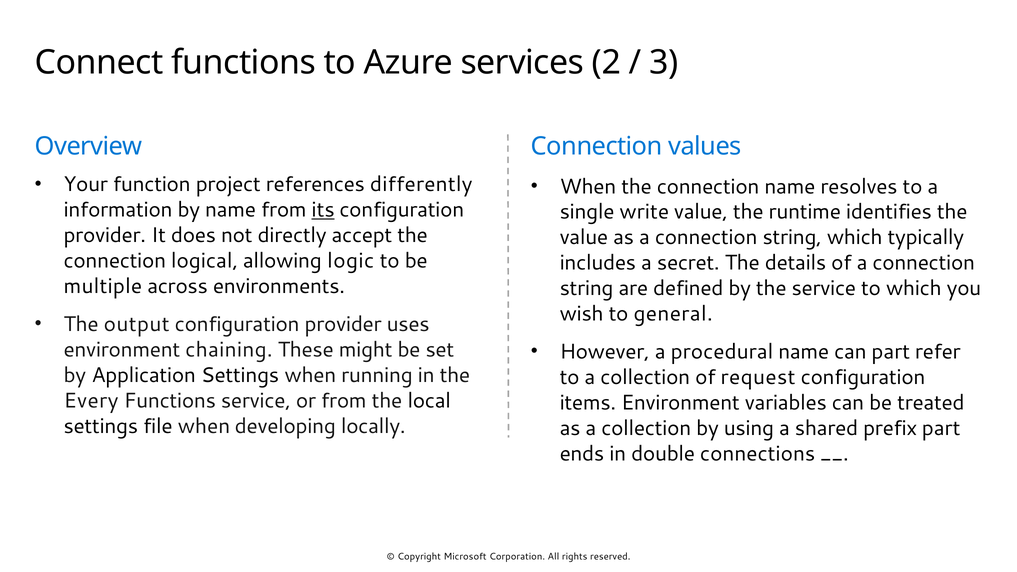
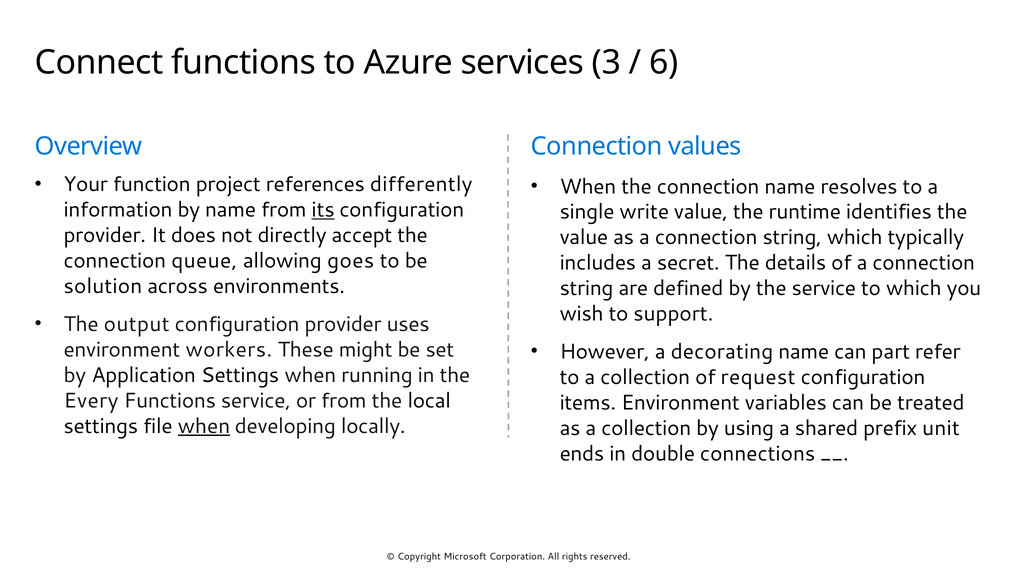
2: 2 -> 3 (607, 63)
3: 3 -> 6 (664, 63)
logical: logical -> queue (204, 261)
logic: logic -> goes (351, 261)
multiple: multiple -> solution (103, 286)
general: general -> support (673, 314)
chaining: chaining -> workers (229, 350)
procedural: procedural -> decorating (722, 352)
when underline: none -> present (204, 426)
prefix part: part -> unit (941, 428)
